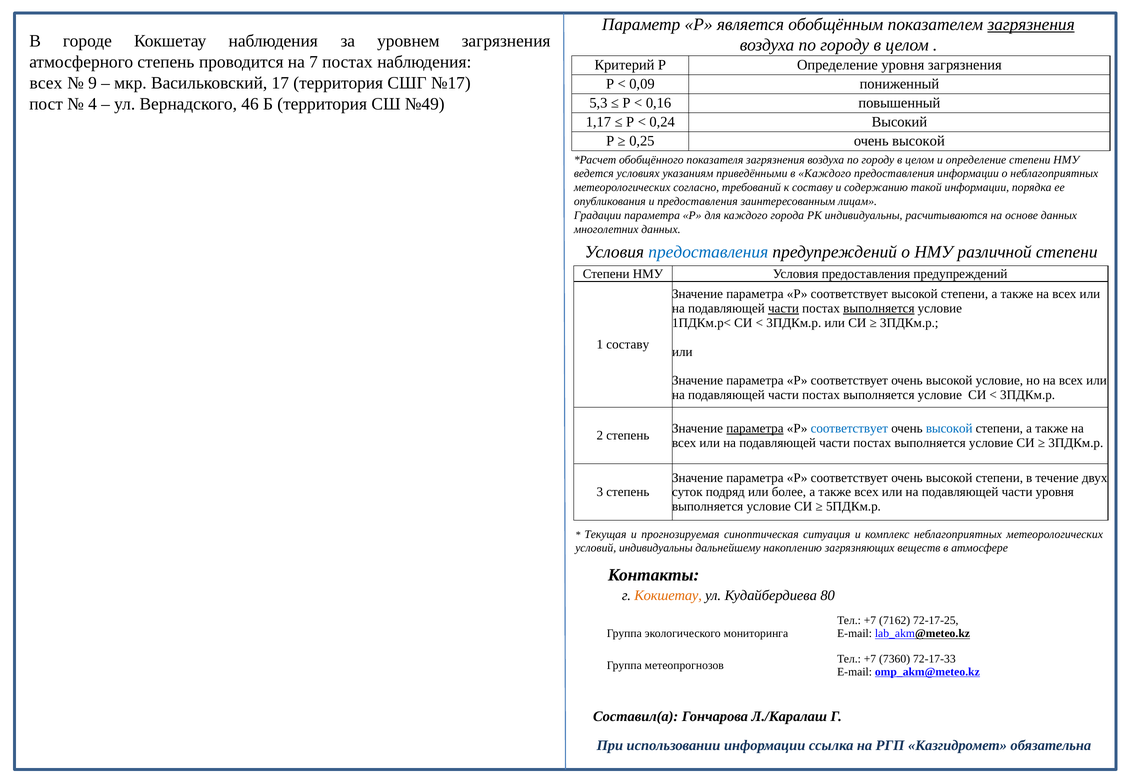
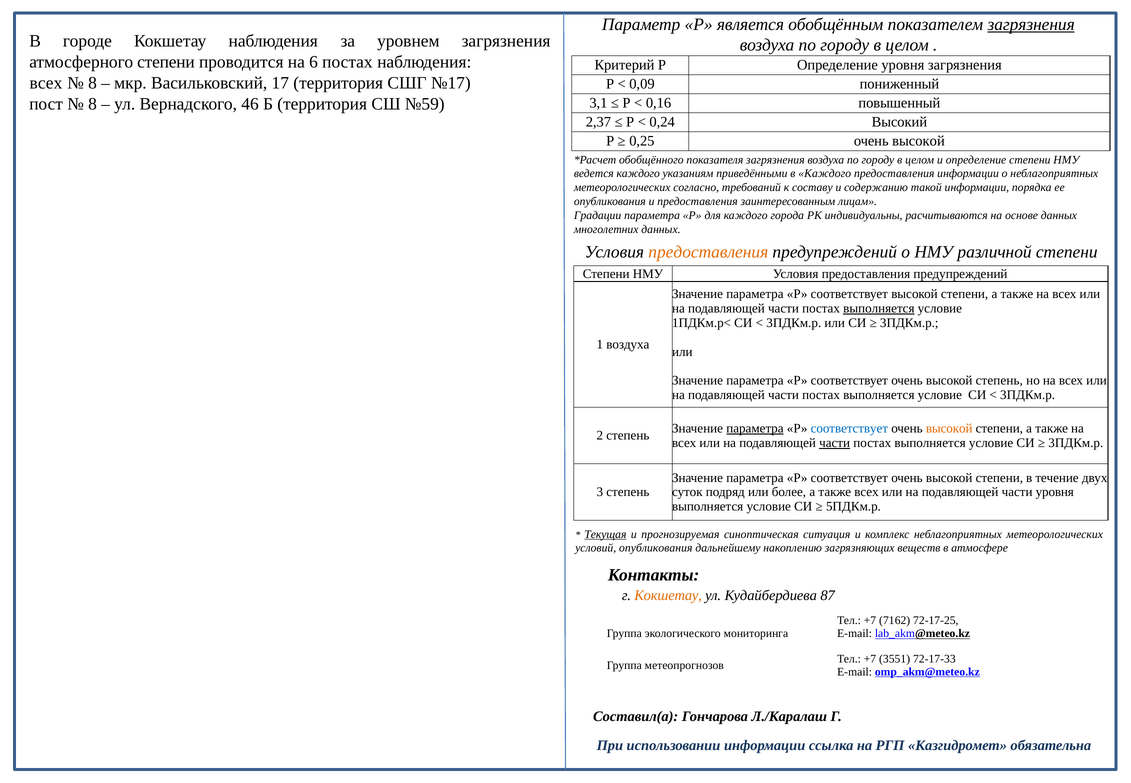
атмосферного степень: степень -> степени (166, 62)
7: 7 -> 6 (314, 62)
9: 9 -> 8 (92, 83)
4: 4 -> 8 (92, 104)
№49: №49 -> №59 (425, 104)
5,3: 5,3 -> 3,1 (598, 103)
1,17: 1,17 -> 2,37 (598, 122)
ведется условиях: условиях -> каждого (638, 174)
предоставления colour: blue -> orange (708, 252)
части underline: present -> none (783, 308)
1 составу: составу -> воздуха (628, 344)
высокой условие: условие -> степень (999, 381)
высокой colour: blue -> orange (949, 428)
части underline: none -> present (835, 443)
Текущая underline: none -> present (605, 534)
условий индивидуальны: индивидуальны -> опубликования (656, 548)
80: 80 -> 87 (828, 595)
7360: 7360 -> 3551 (895, 659)
